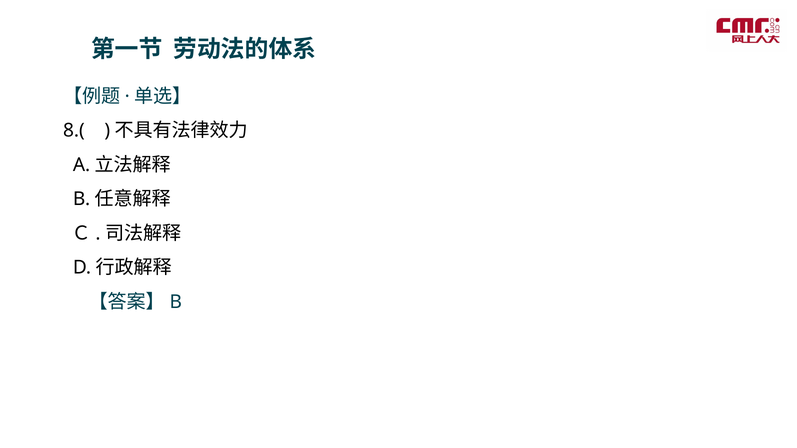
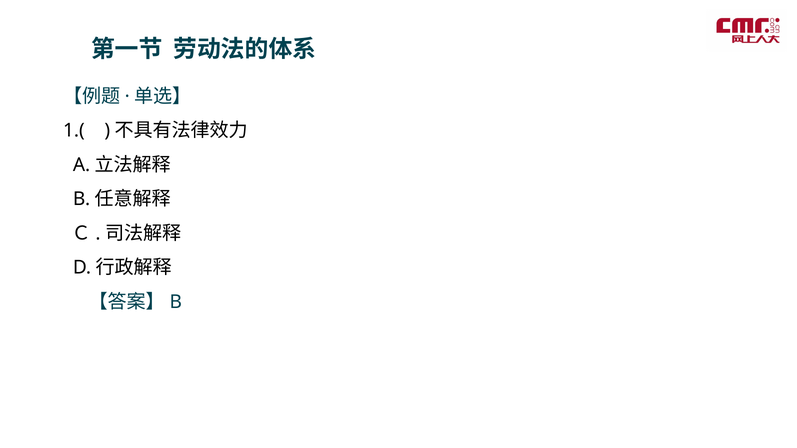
8.(: 8.( -> 1.( (74, 131)
